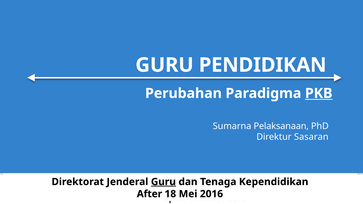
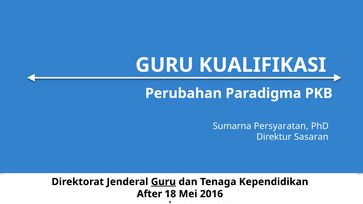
GURU PENDIDIKAN: PENDIDIKAN -> KUALIFIKASI (263, 65)
PKB underline: present -> none (319, 93)
Pelaksanaan: Pelaksanaan -> Persyaratan (281, 126)
